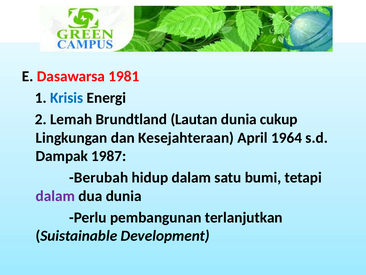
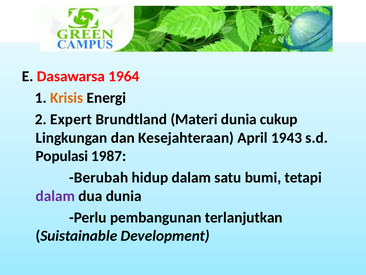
1981: 1981 -> 1964 (124, 76)
Krisis colour: blue -> orange (67, 98)
Lemah: Lemah -> Expert (71, 119)
Lautan: Lautan -> Materi (194, 119)
1964: 1964 -> 1943 (287, 138)
Dampak: Dampak -> Populasi (62, 156)
